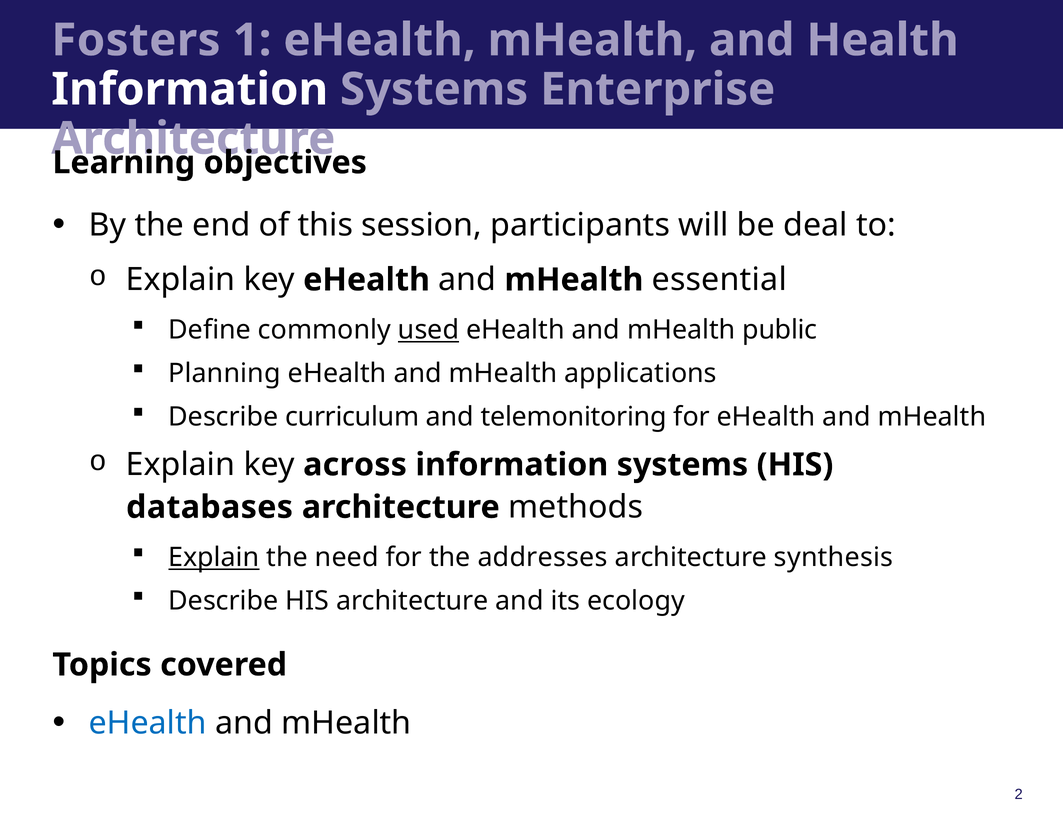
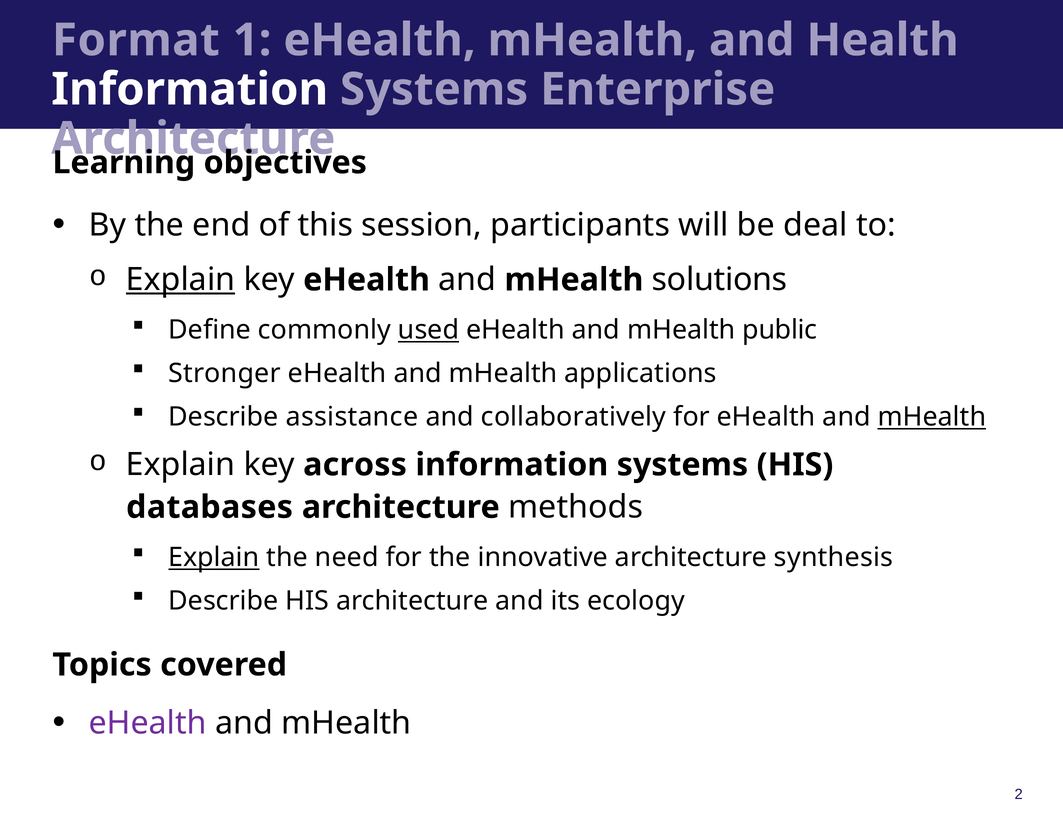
Fosters: Fosters -> Format (136, 40)
Explain underline: none -> present (181, 280)
essential: essential -> solutions (720, 280)
Planning: Planning -> Stronger (224, 374)
curriculum: curriculum -> assistance (352, 417)
telemonitoring: telemonitoring -> collaboratively (574, 417)
mHealth underline: none -> present (932, 417)
addresses: addresses -> innovative (543, 558)
eHealth colour: blue -> purple (148, 724)
